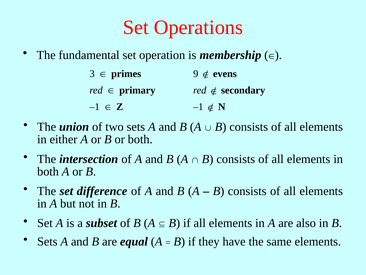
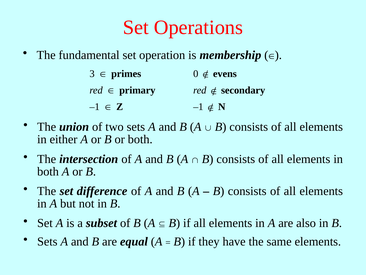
9: 9 -> 0 (196, 74)
